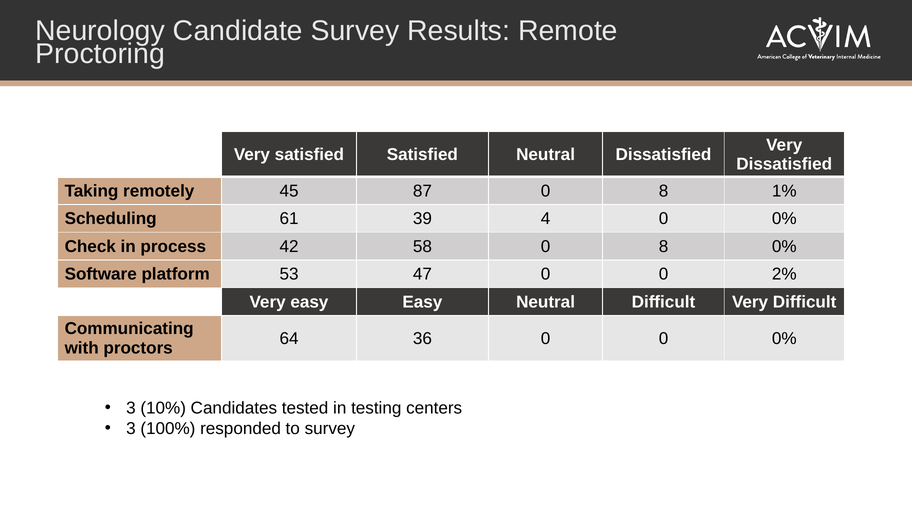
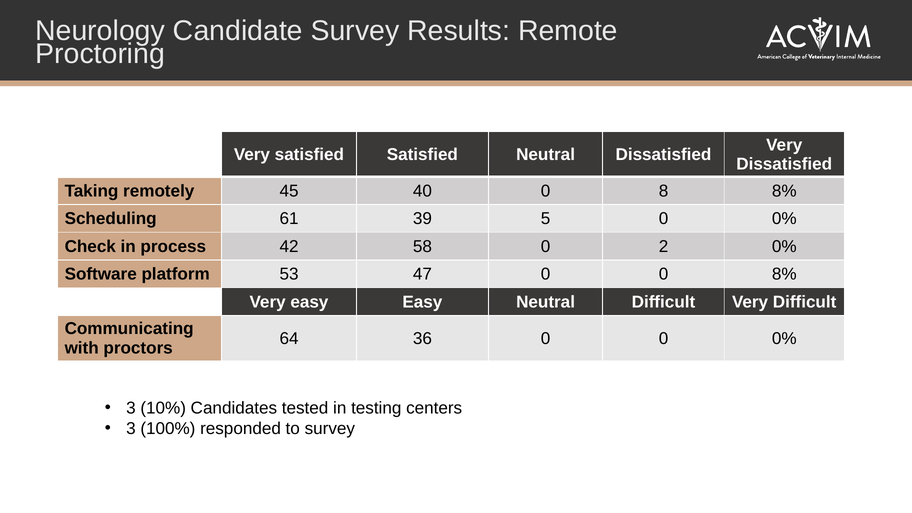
87: 87 -> 40 (422, 191)
8 1%: 1% -> 8% (784, 191)
4: 4 -> 5 (546, 219)
58 0 8: 8 -> 2 (664, 246)
0 2%: 2% -> 8% (784, 274)
